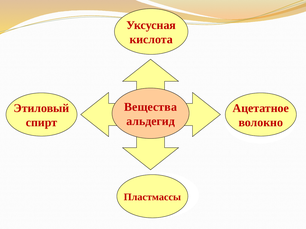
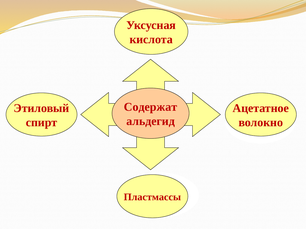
Вещества: Вещества -> Содержат (151, 107)
